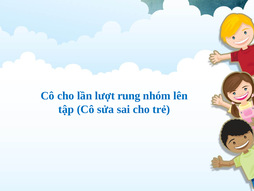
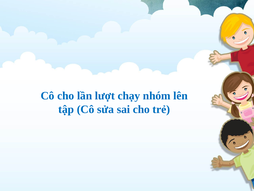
rung: rung -> chạy (129, 96)
